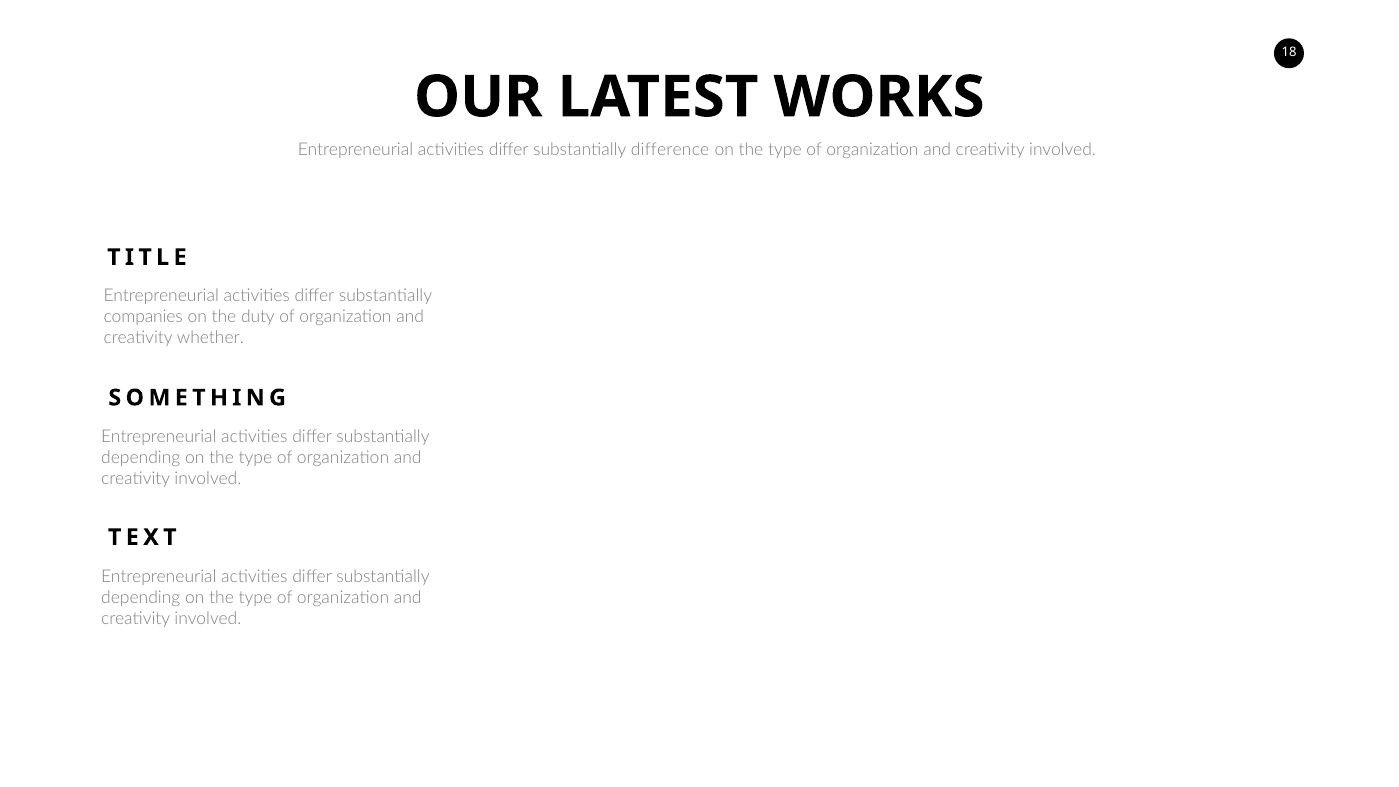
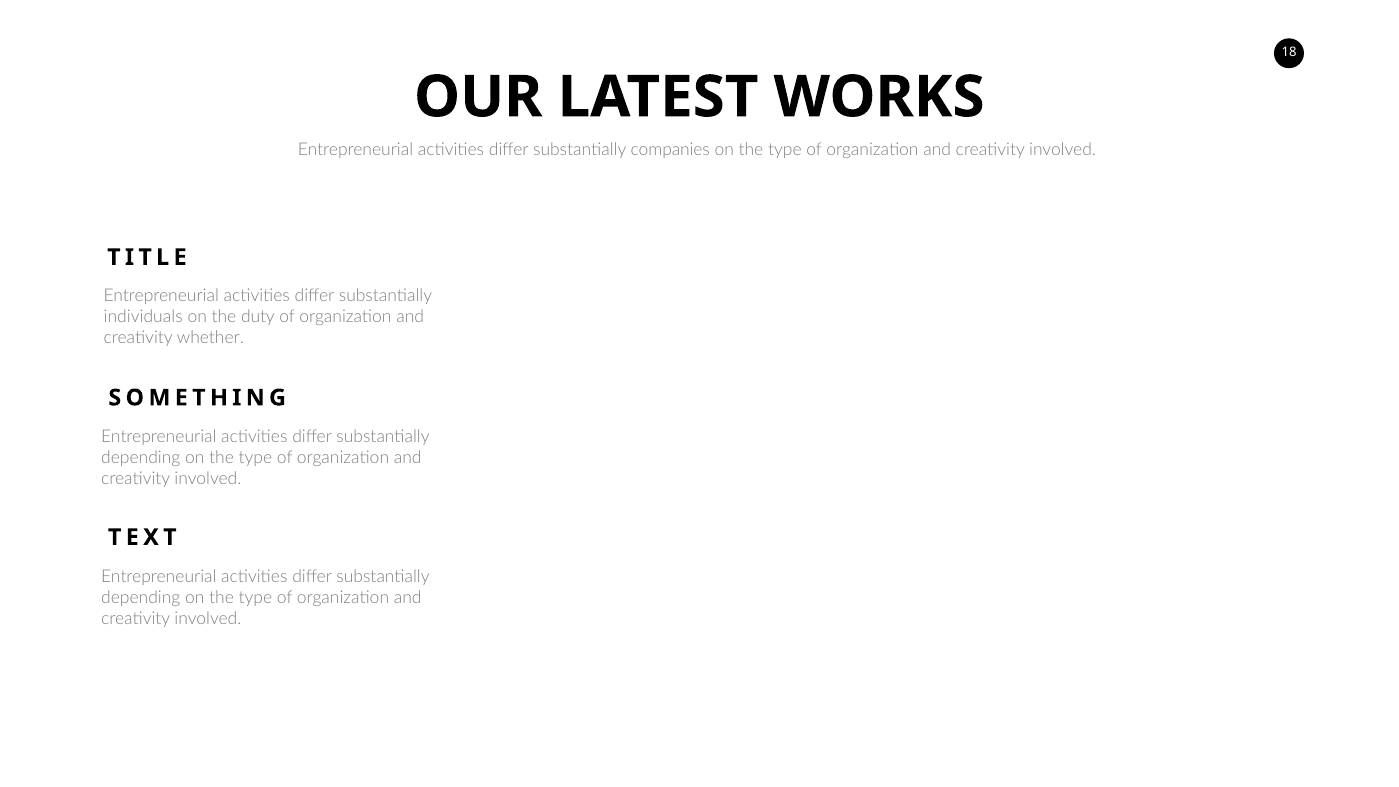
difference: difference -> companies (670, 150)
companies: companies -> individuals (143, 317)
